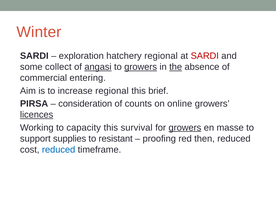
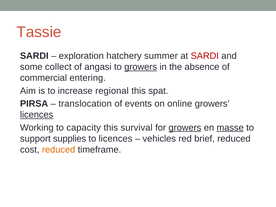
Winter: Winter -> Tassie (39, 32)
hatchery regional: regional -> summer (161, 56)
angasi underline: present -> none (98, 67)
the underline: present -> none (176, 67)
brief: brief -> spat (158, 91)
consideration: consideration -> translocation (85, 104)
counts: counts -> events (138, 104)
masse underline: none -> present (230, 128)
to resistant: resistant -> licences (116, 139)
proofing: proofing -> vehicles (159, 139)
then: then -> brief (205, 139)
reduced colour: blue -> orange (59, 150)
